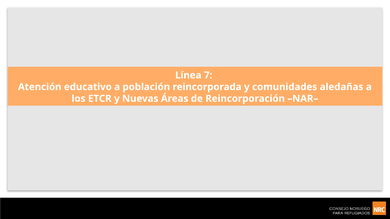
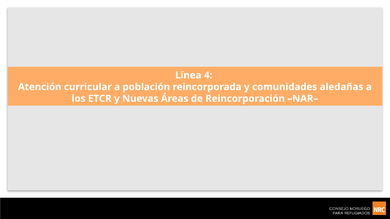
7: 7 -> 4 (208, 75)
educativo: educativo -> curricular (88, 87)
